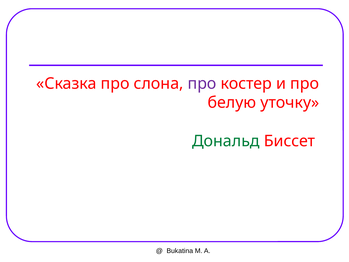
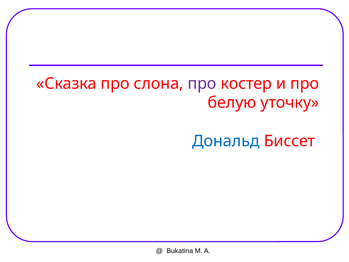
Дональд colour: green -> blue (226, 141)
